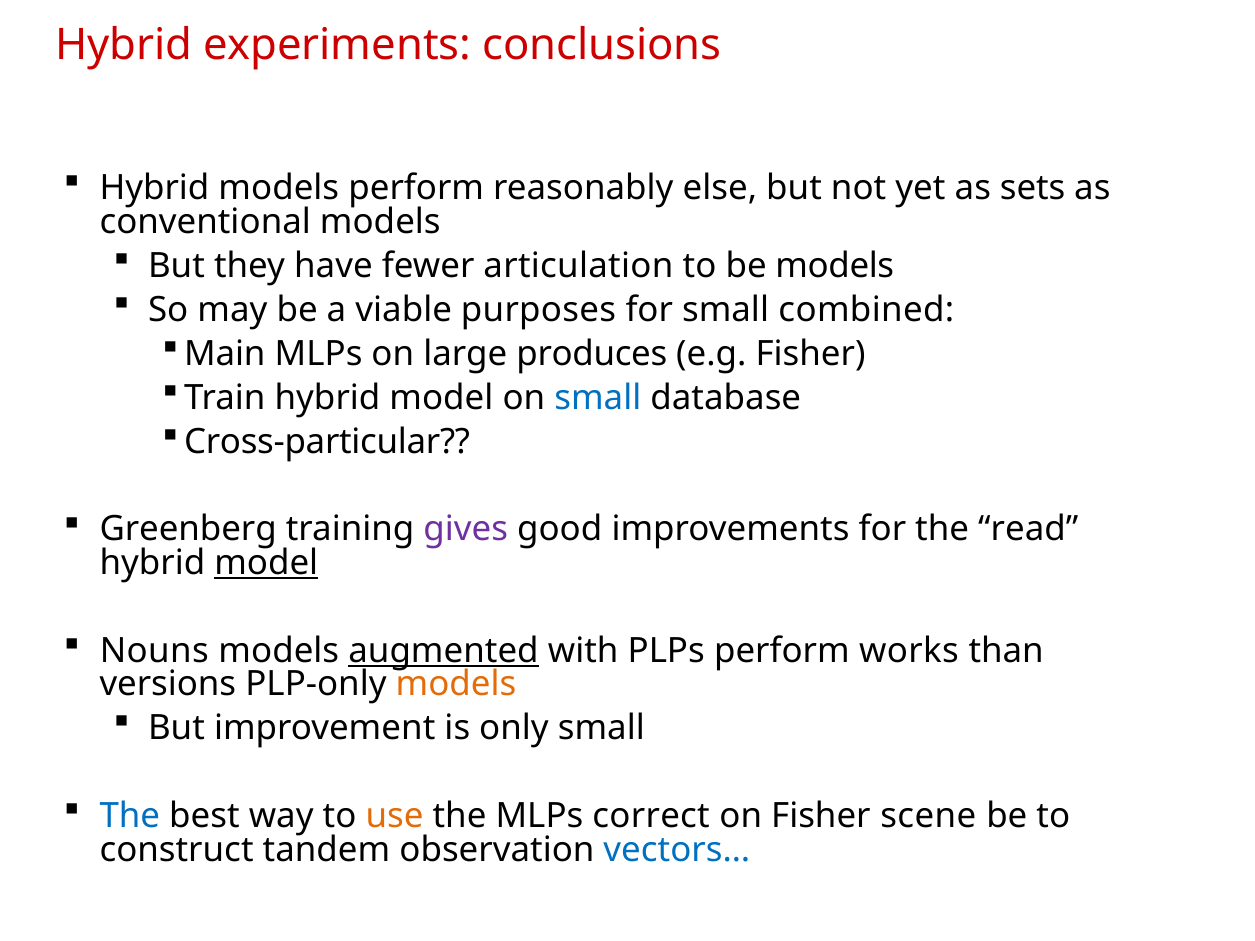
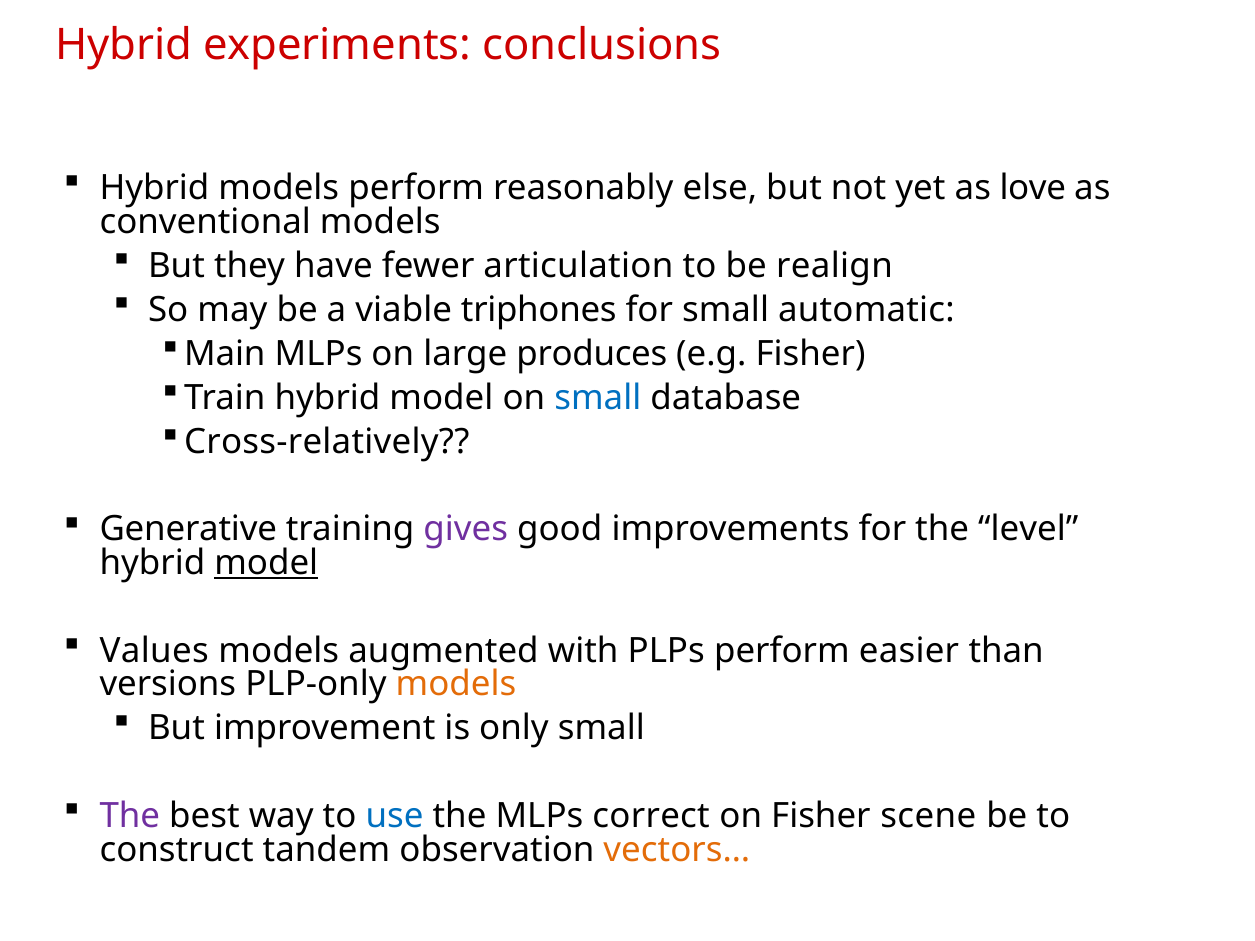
sets: sets -> love (1033, 188)
be models: models -> realign (834, 266)
purposes: purposes -> triphones (539, 310)
combined: combined -> automatic (866, 310)
Cross-particular: Cross-particular -> Cross-relatively (327, 442)
Greenberg: Greenberg -> Generative (188, 530)
read: read -> level (1028, 530)
Nouns: Nouns -> Values (154, 651)
augmented underline: present -> none (444, 651)
works: works -> easier (909, 651)
The colour: blue -> purple (130, 816)
use colour: orange -> blue (395, 816)
vectors… colour: blue -> orange (677, 850)
